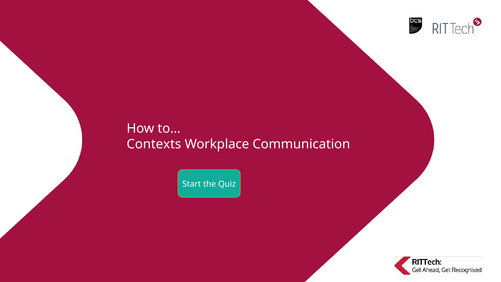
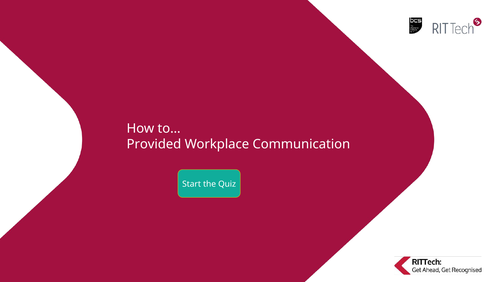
Contexts: Contexts -> Provided (154, 144)
